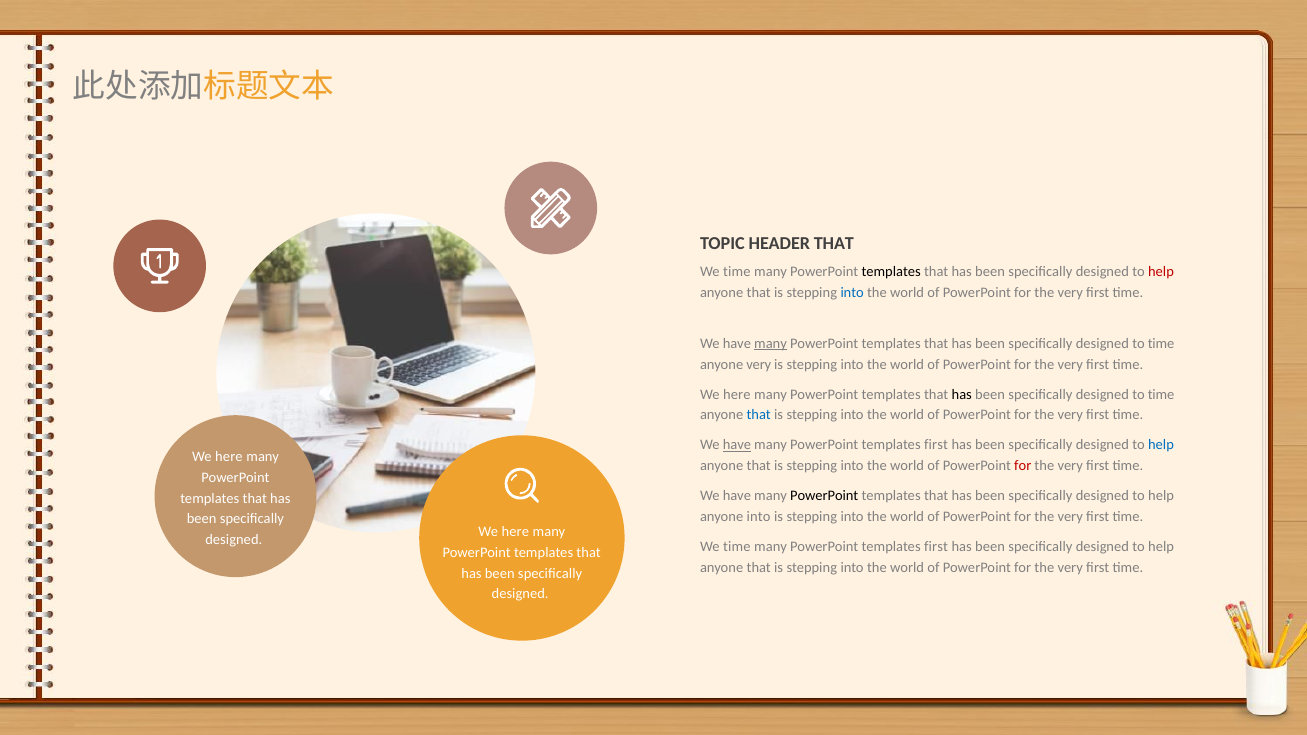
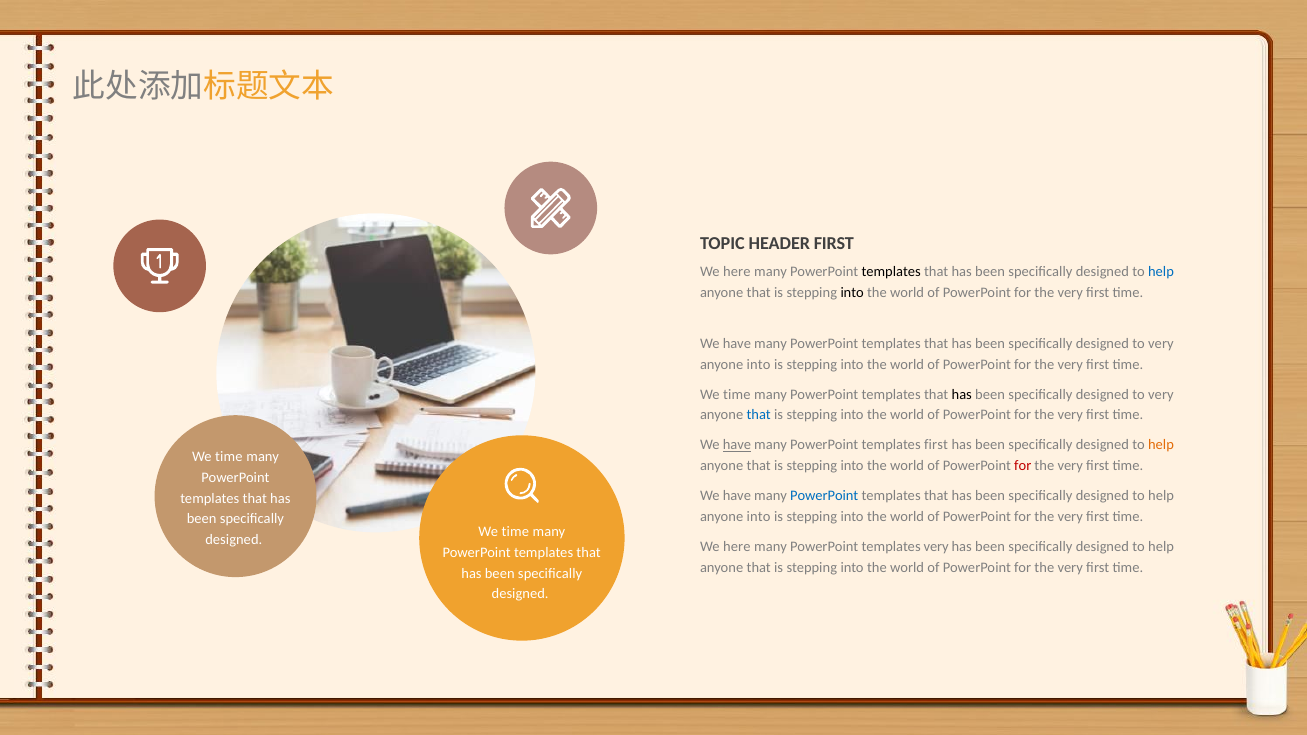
HEADER THAT: THAT -> FIRST (834, 244)
time: time -> here (737, 272)
help colour: red -> blue (1161, 272)
into colour: blue -> black (852, 293)
many underline: present -> none (771, 344)
time: time -> very (1161, 344)
very: very -> into (759, 364)
here: here -> time (737, 394)
time: time -> very (1161, 394)
help colour: blue -> orange (1161, 445)
here: here -> time (229, 457)
PowerPoint colour: black -> blue (824, 496)
here: here -> time (515, 532)
time: time -> here (737, 547)
first: first -> very (936, 547)
